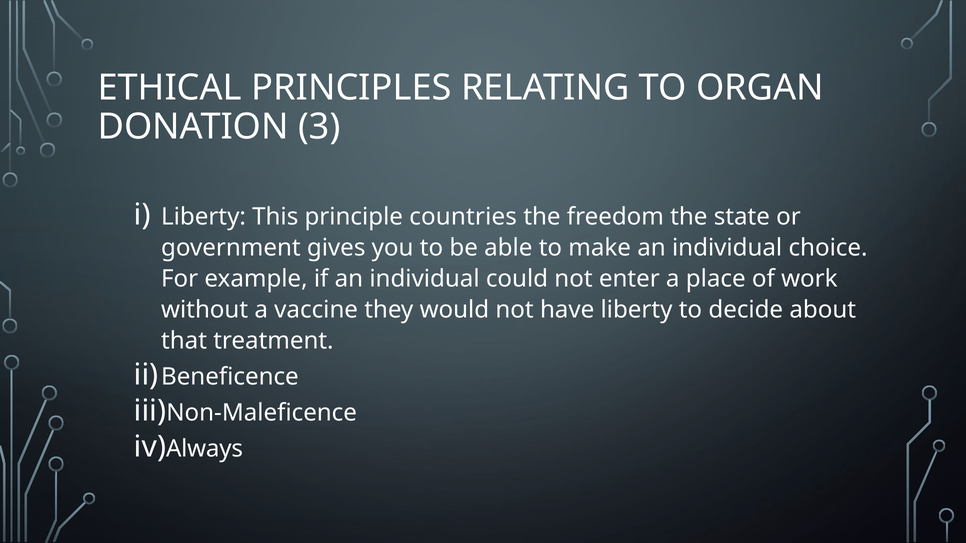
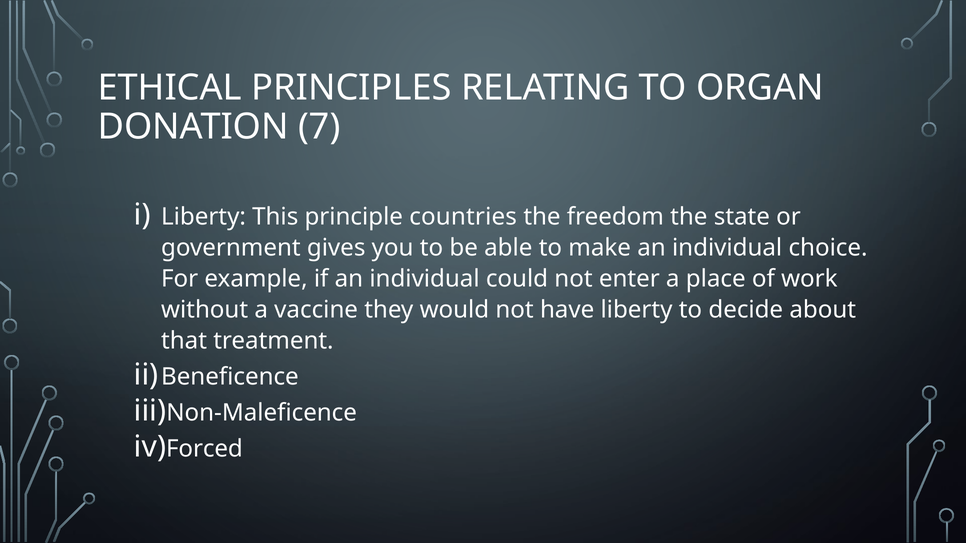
3: 3 -> 7 (319, 127)
Always: Always -> Forced (204, 449)
